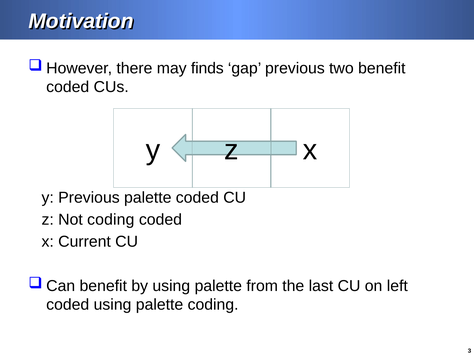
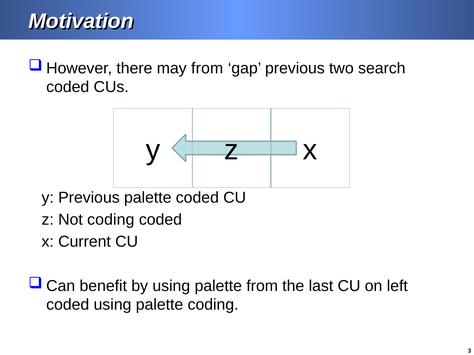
may finds: finds -> from (207, 68)
two benefit: benefit -> search (382, 68)
